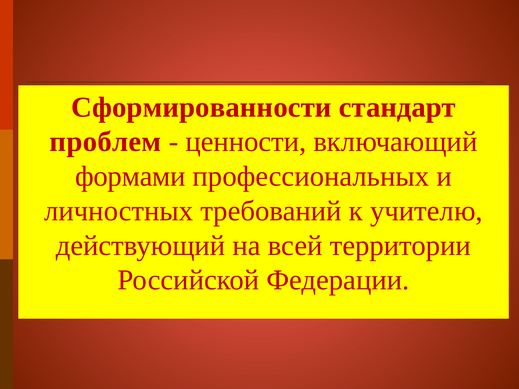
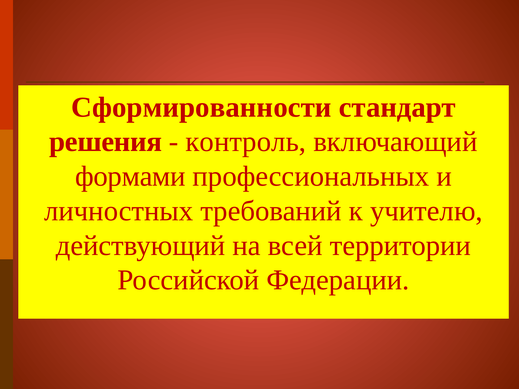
проблем: проблем -> решения (106, 142)
ценности: ценности -> контроль (246, 142)
